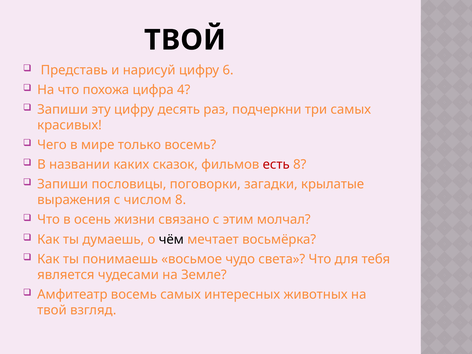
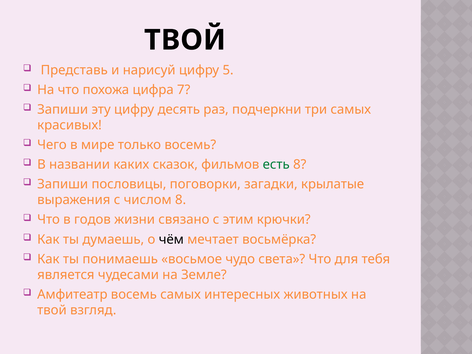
6: 6 -> 5 (228, 70)
4: 4 -> 7 (184, 90)
есть colour: red -> green (276, 165)
осень: осень -> годов (92, 220)
молчал: молчал -> крючки (284, 220)
